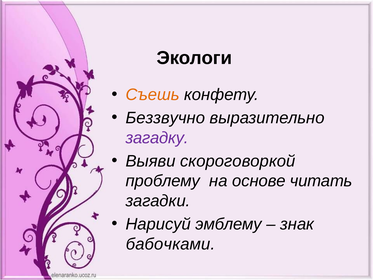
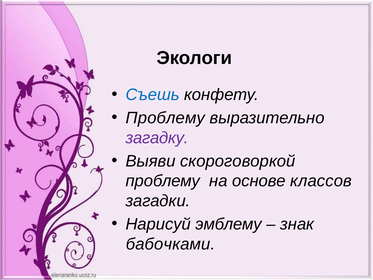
Съешь colour: orange -> blue (153, 95)
Беззвучно: Беззвучно -> Проблему (165, 118)
читать: читать -> классов (321, 181)
